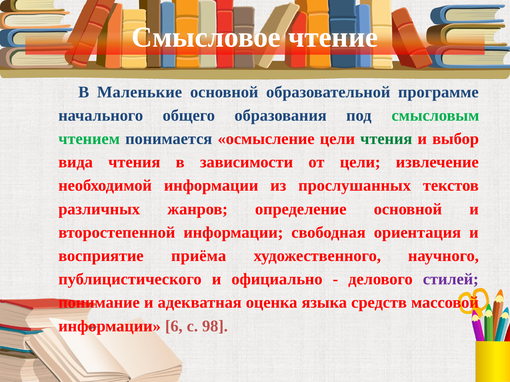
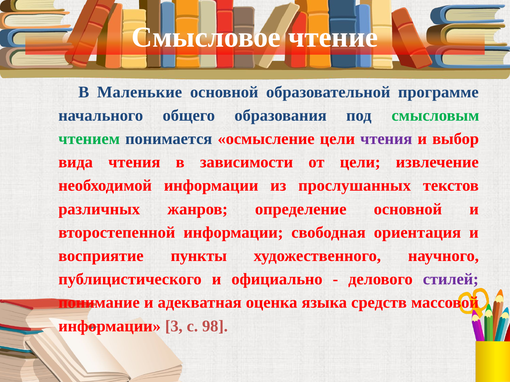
чтения colour: green -> purple (386, 139)
приёма: приёма -> пункты (199, 256)
6: 6 -> 3 (174, 326)
